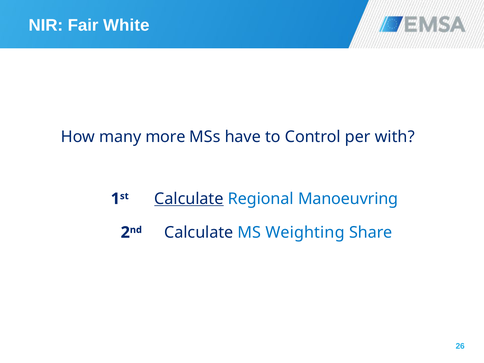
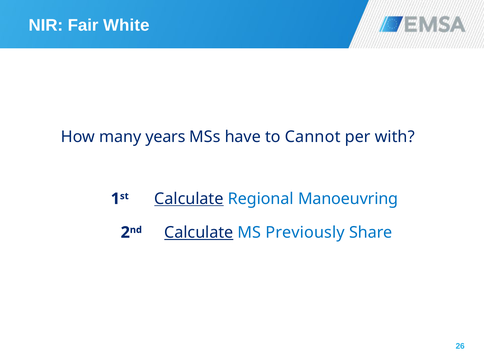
more: more -> years (165, 137)
Control: Control -> Cannot (313, 137)
Calculate underline: none -> present (199, 232)
Weighting: Weighting -> Previously (305, 232)
